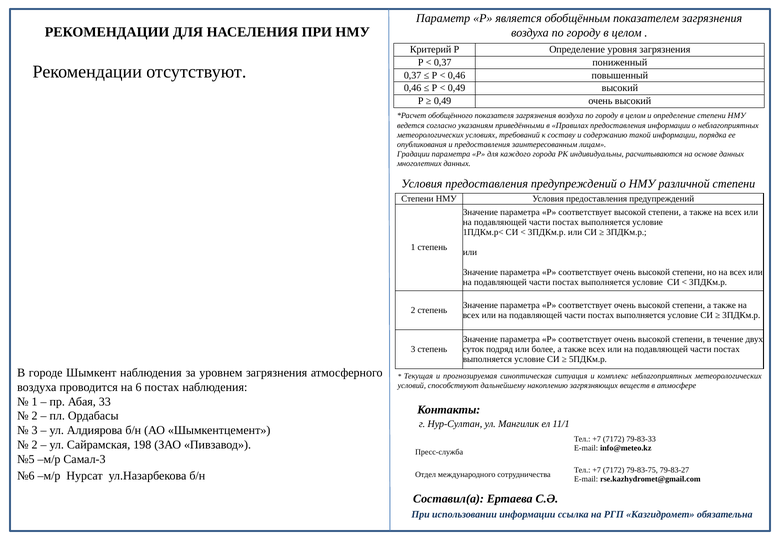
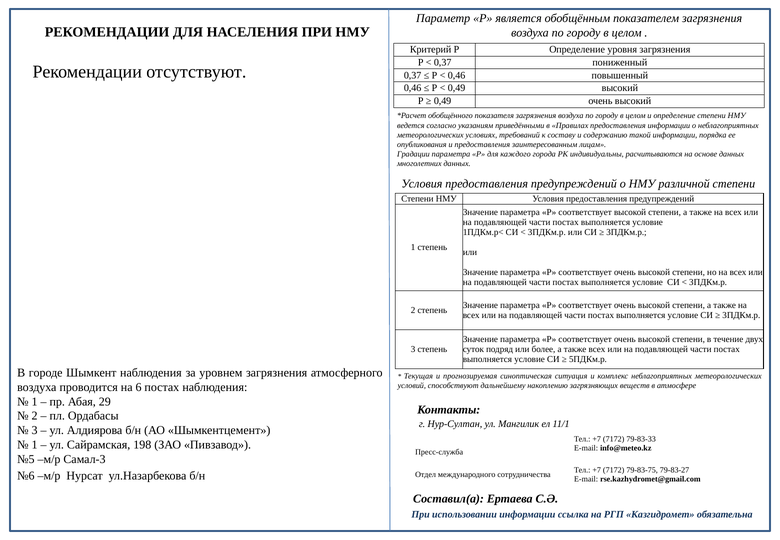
33: 33 -> 29 (105, 402)
2: 2 -> 1 (35, 445)
